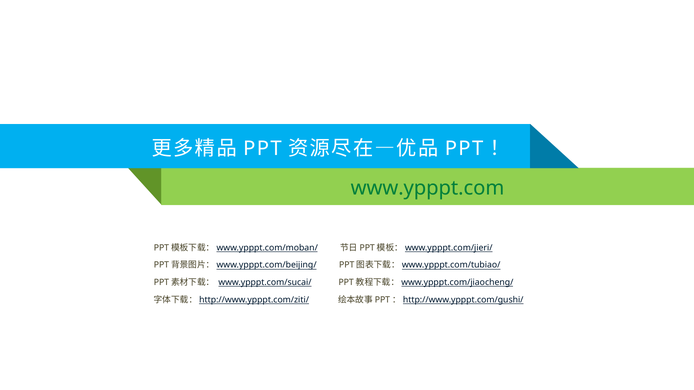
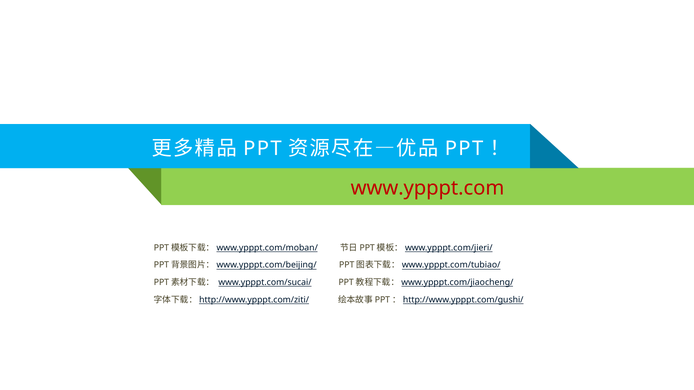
www.ypppt.com colour: green -> red (428, 188)
